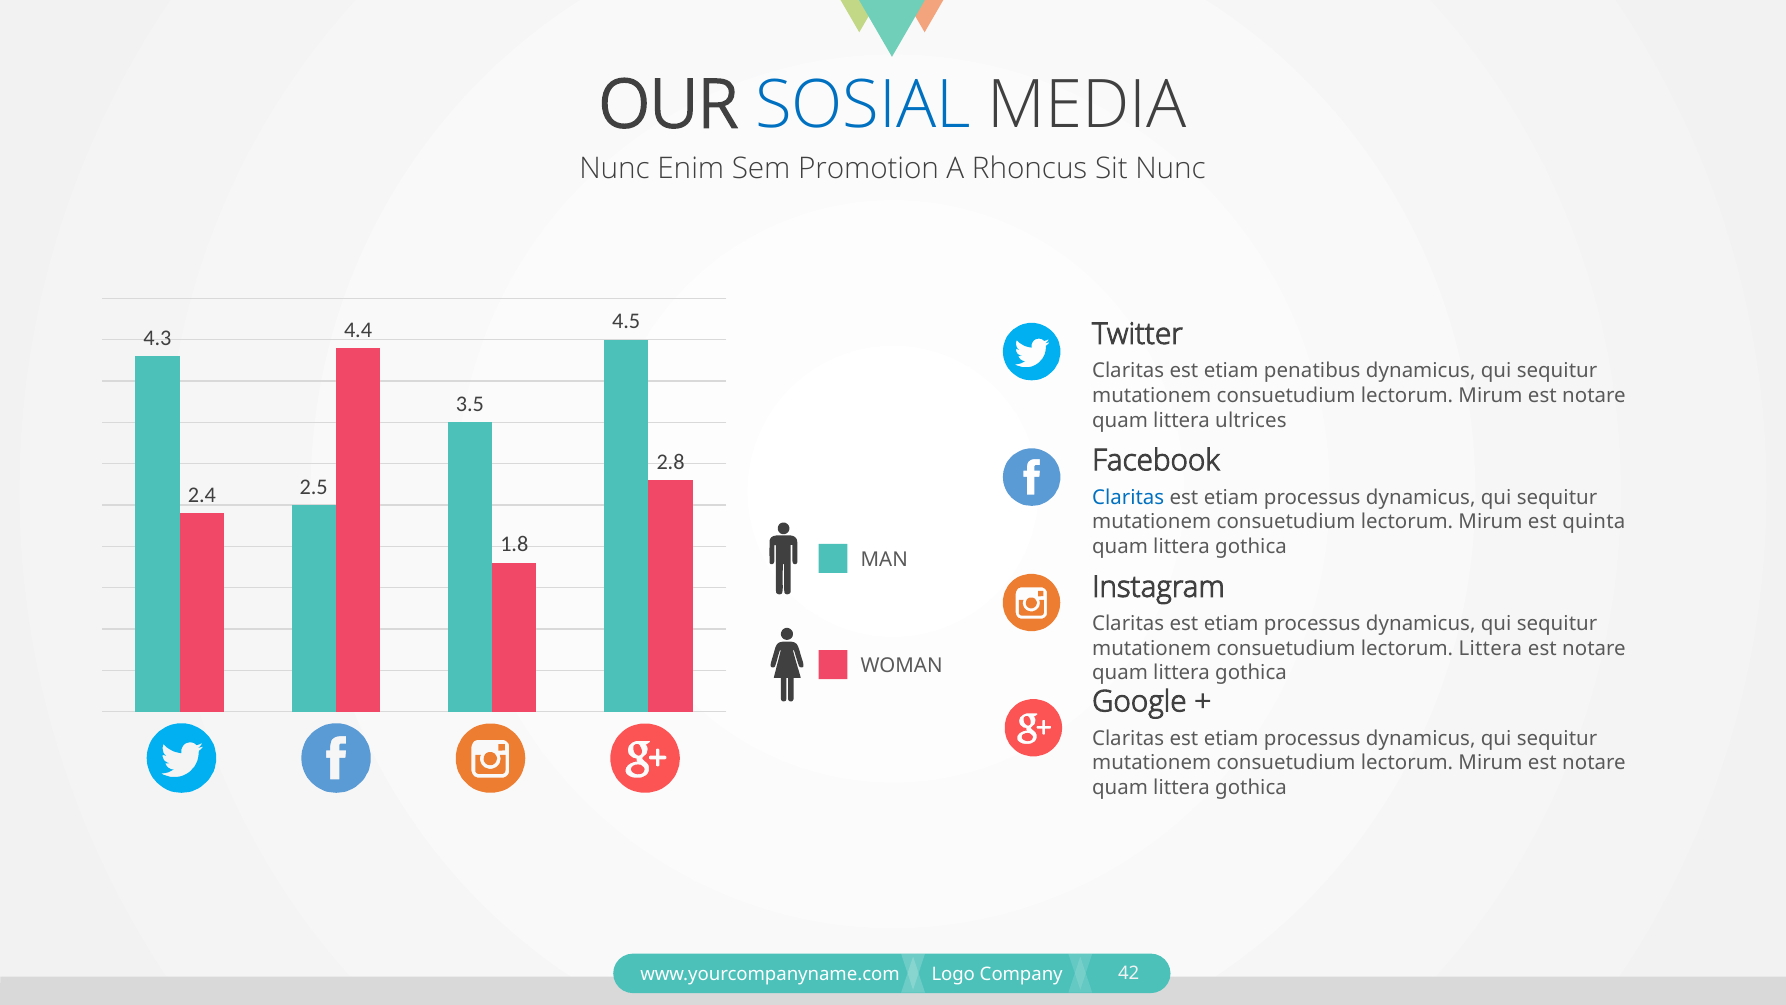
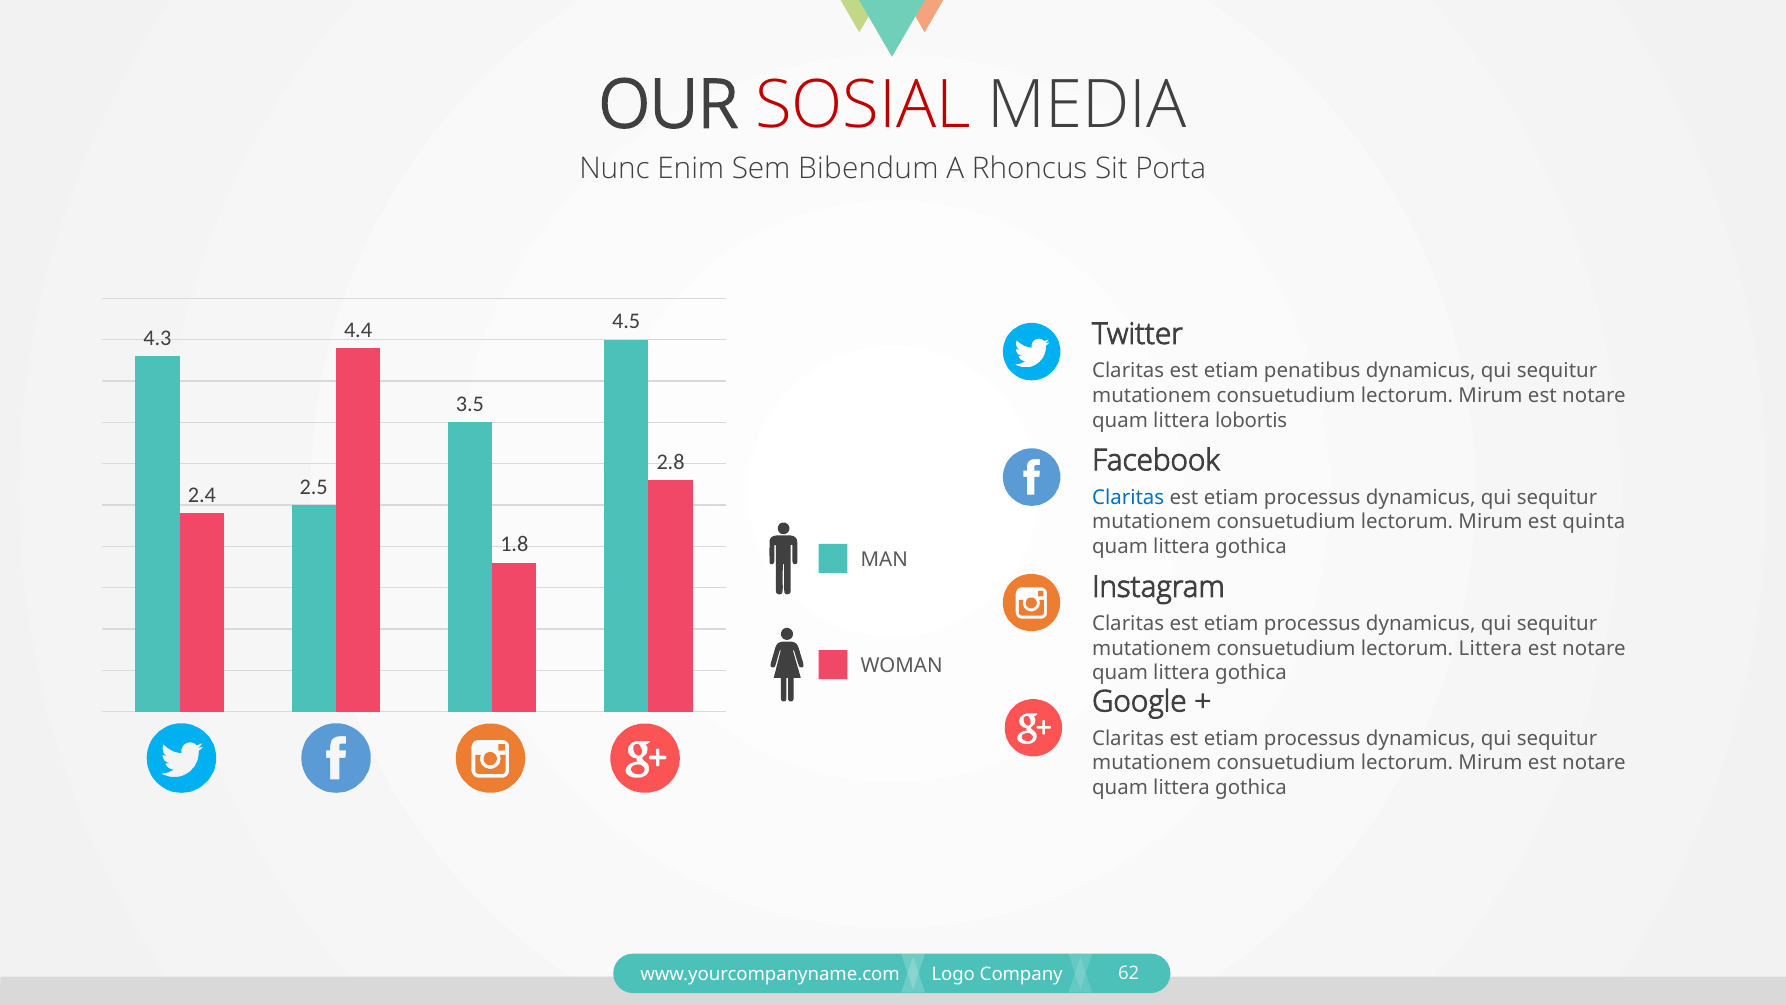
SOSIAL colour: blue -> red (863, 105)
Promotion: Promotion -> Bibendum (868, 169)
Sit Nunc: Nunc -> Porta (1171, 169)
ultrices: ultrices -> lobortis (1251, 420)
42: 42 -> 62 (1129, 973)
